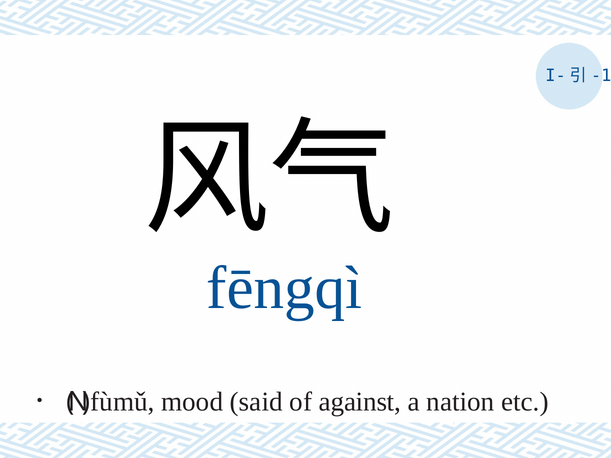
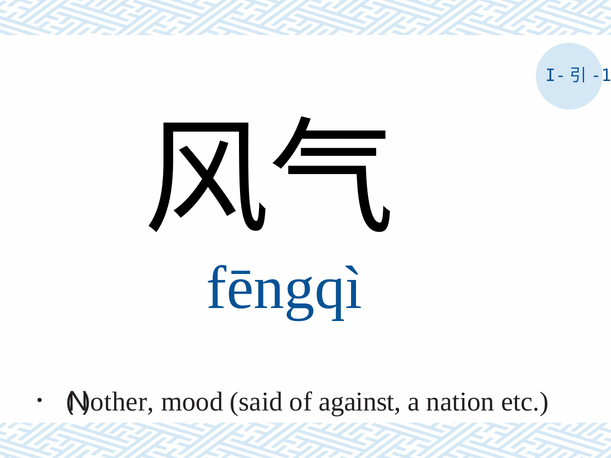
fùmǔ: fùmǔ -> other (122, 402)
